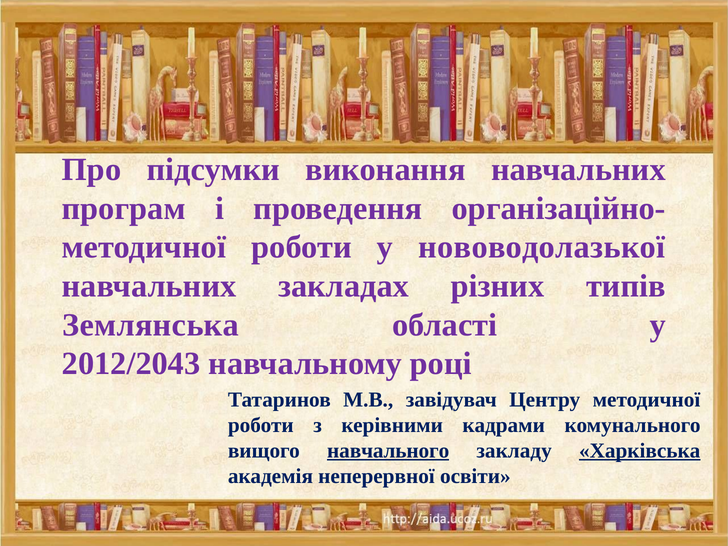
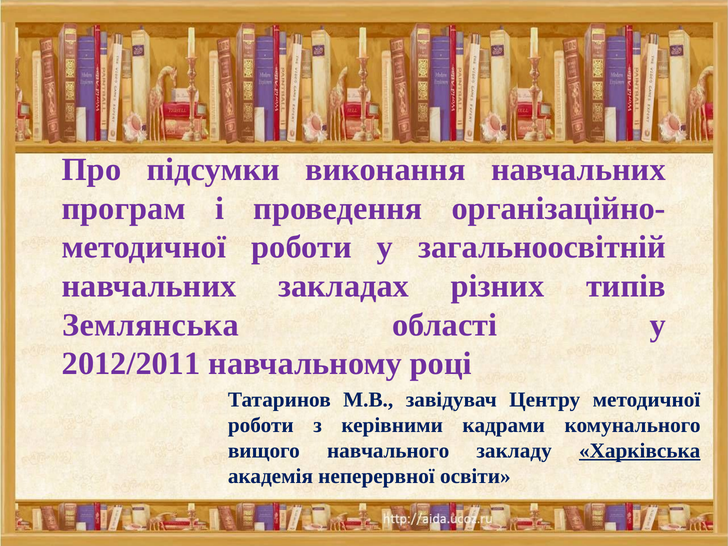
нововодолазької: нововодолазької -> загальноосвітній (542, 247)
2012/2043: 2012/2043 -> 2012/2011 (131, 364)
навчального underline: present -> none (388, 451)
